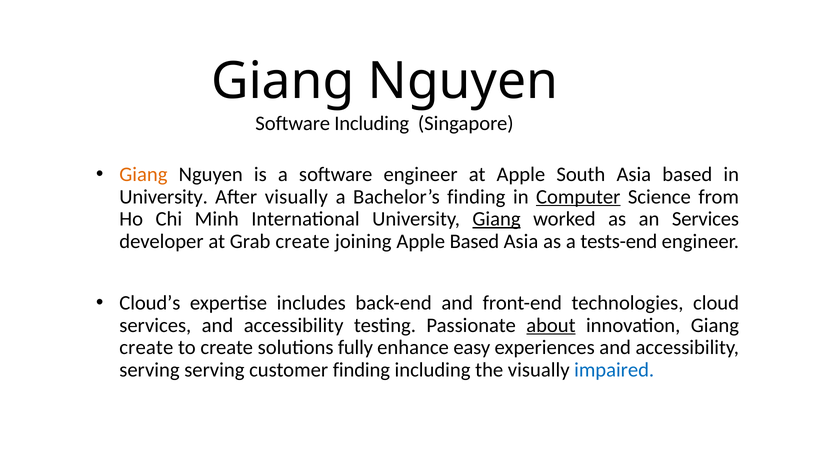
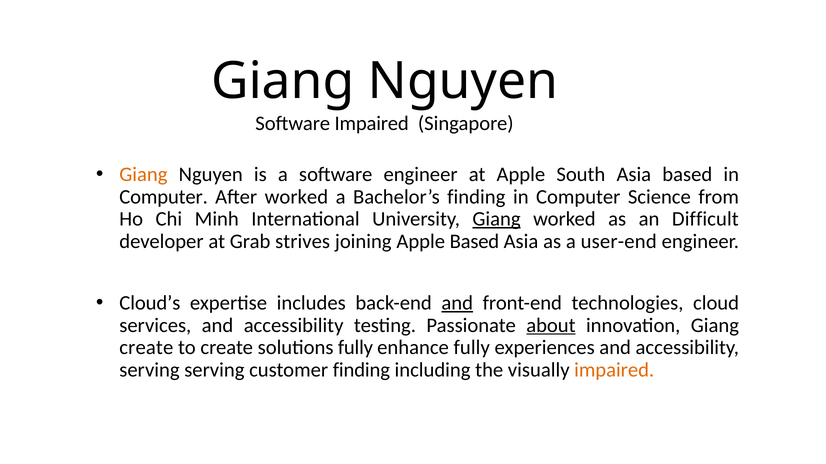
Software Including: Including -> Impaired (372, 124)
University: University -> Computer (164, 197)
After visually: visually -> worked (296, 197)
Computer underline: present -> none (578, 197)
an Services: Services -> Difficult (705, 219)
Grab create: create -> strives (303, 242)
tests-end: tests-end -> user-end (619, 242)
and underline: none -> present (457, 303)
enhance easy: easy -> fully (472, 348)
impaired colour: blue -> orange (614, 370)
